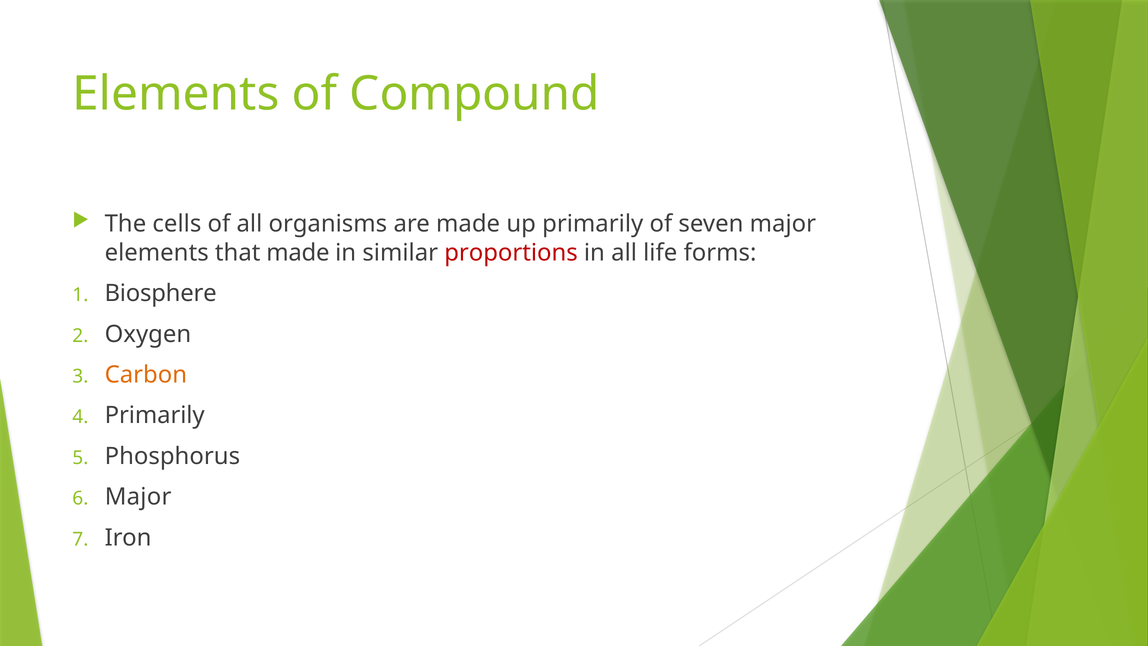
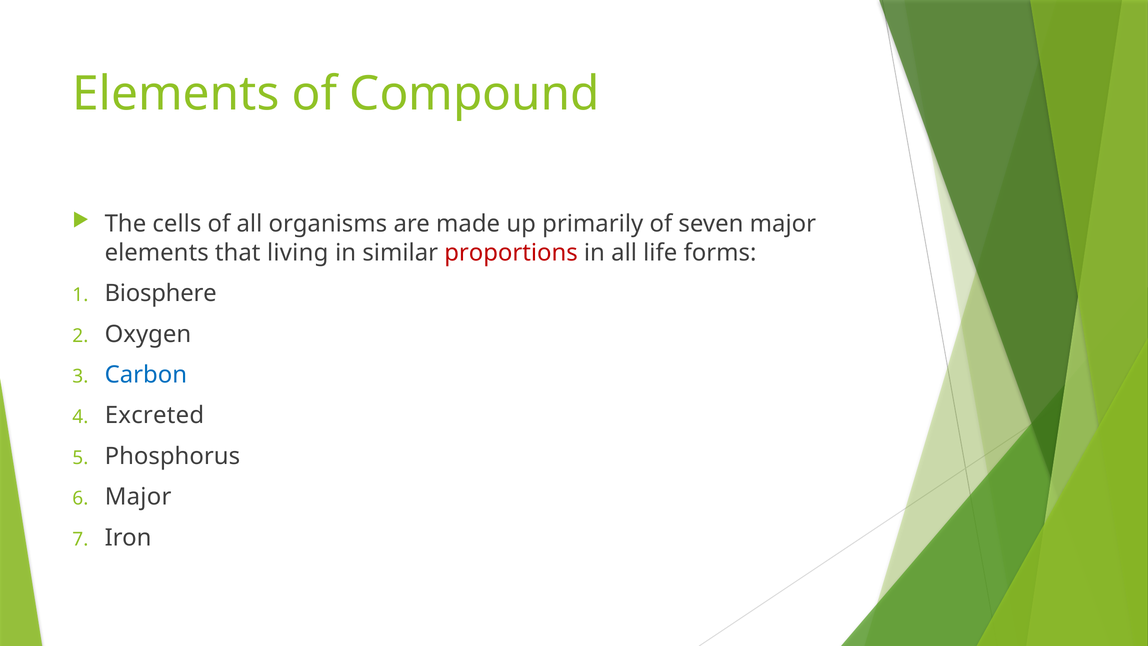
that made: made -> living (298, 253)
Carbon colour: orange -> blue (146, 375)
Primarily: Primarily -> Excreted (154, 415)
